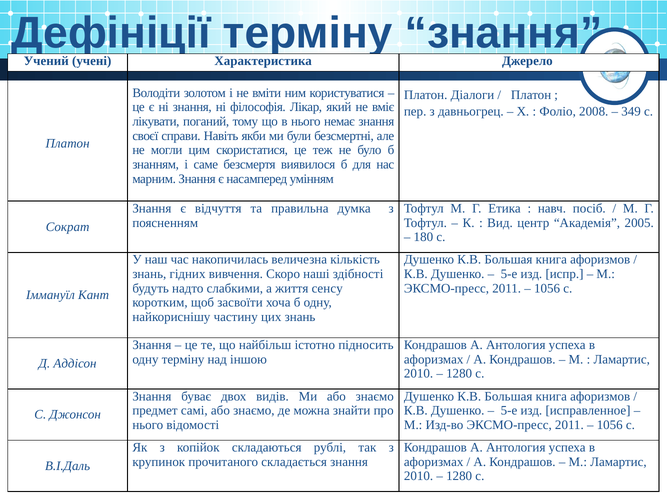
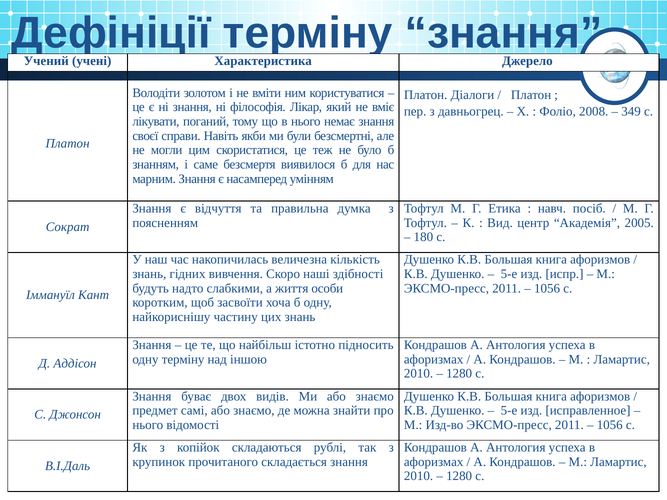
сенсу: сенсу -> особи (327, 288)
